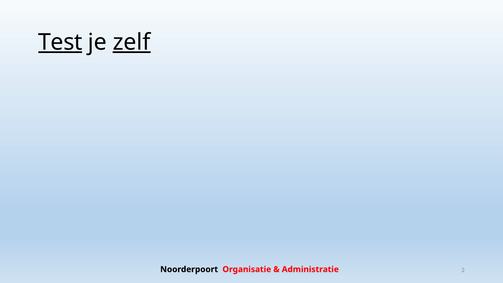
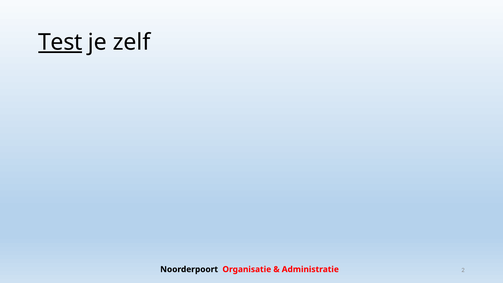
zelf underline: present -> none (132, 42)
